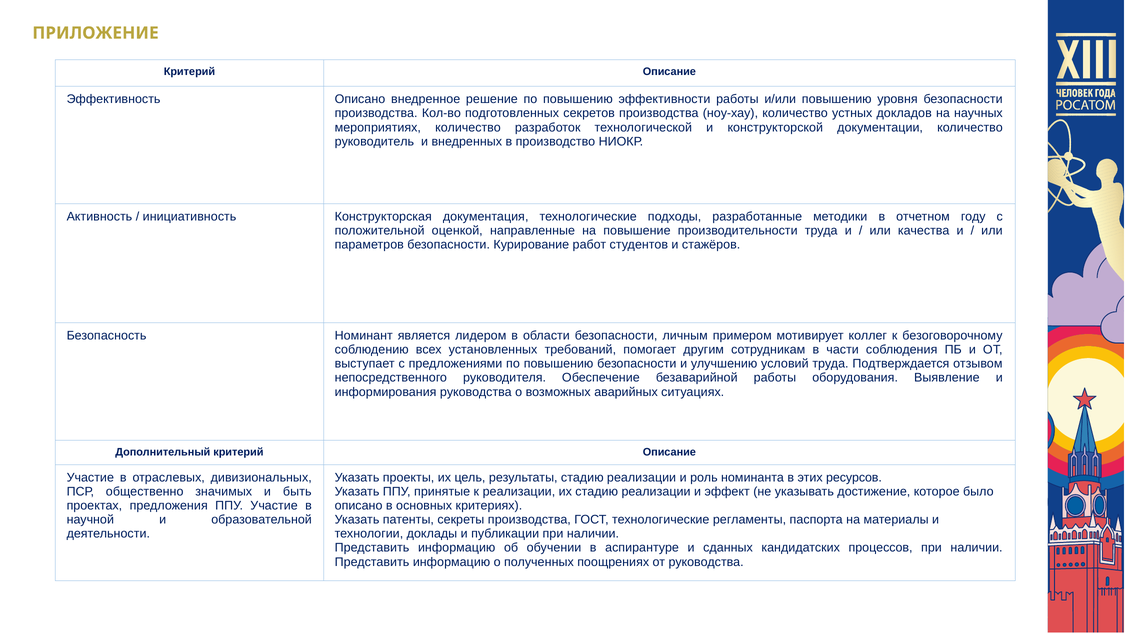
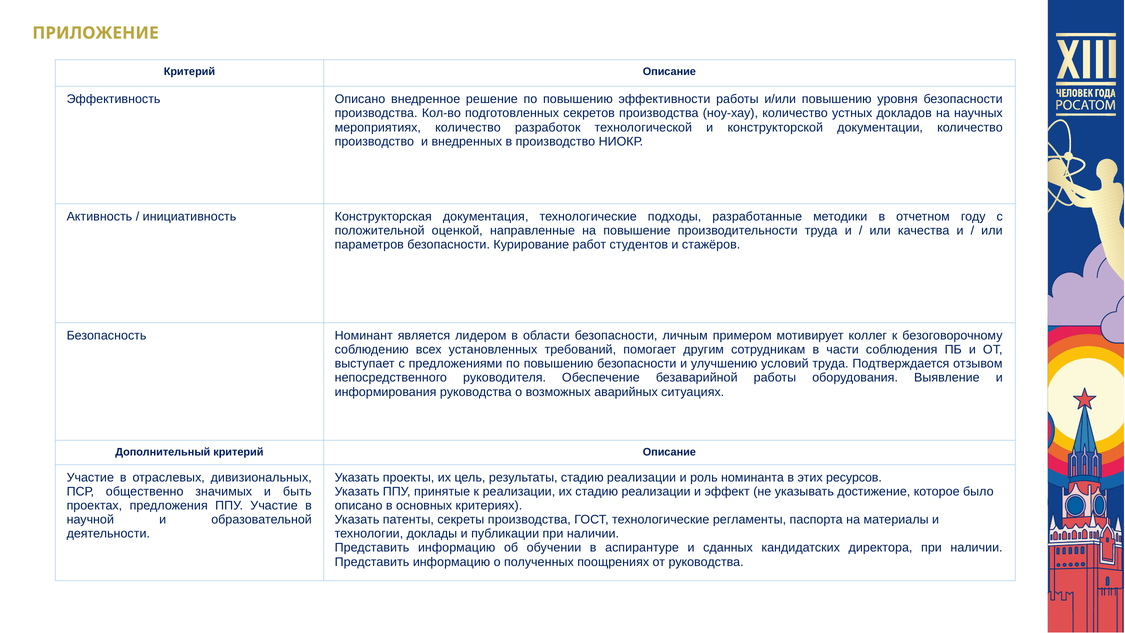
руководитель: руководитель -> производство (374, 141)
процессов: процессов -> директора (881, 548)
